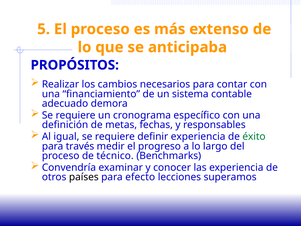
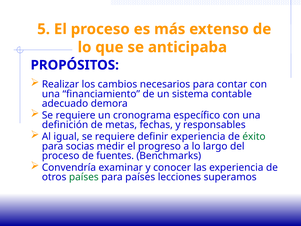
través: través -> socias (80, 146)
técnico: técnico -> fuentes (115, 156)
países colour: black -> green (84, 177)
para efecto: efecto -> países (140, 177)
